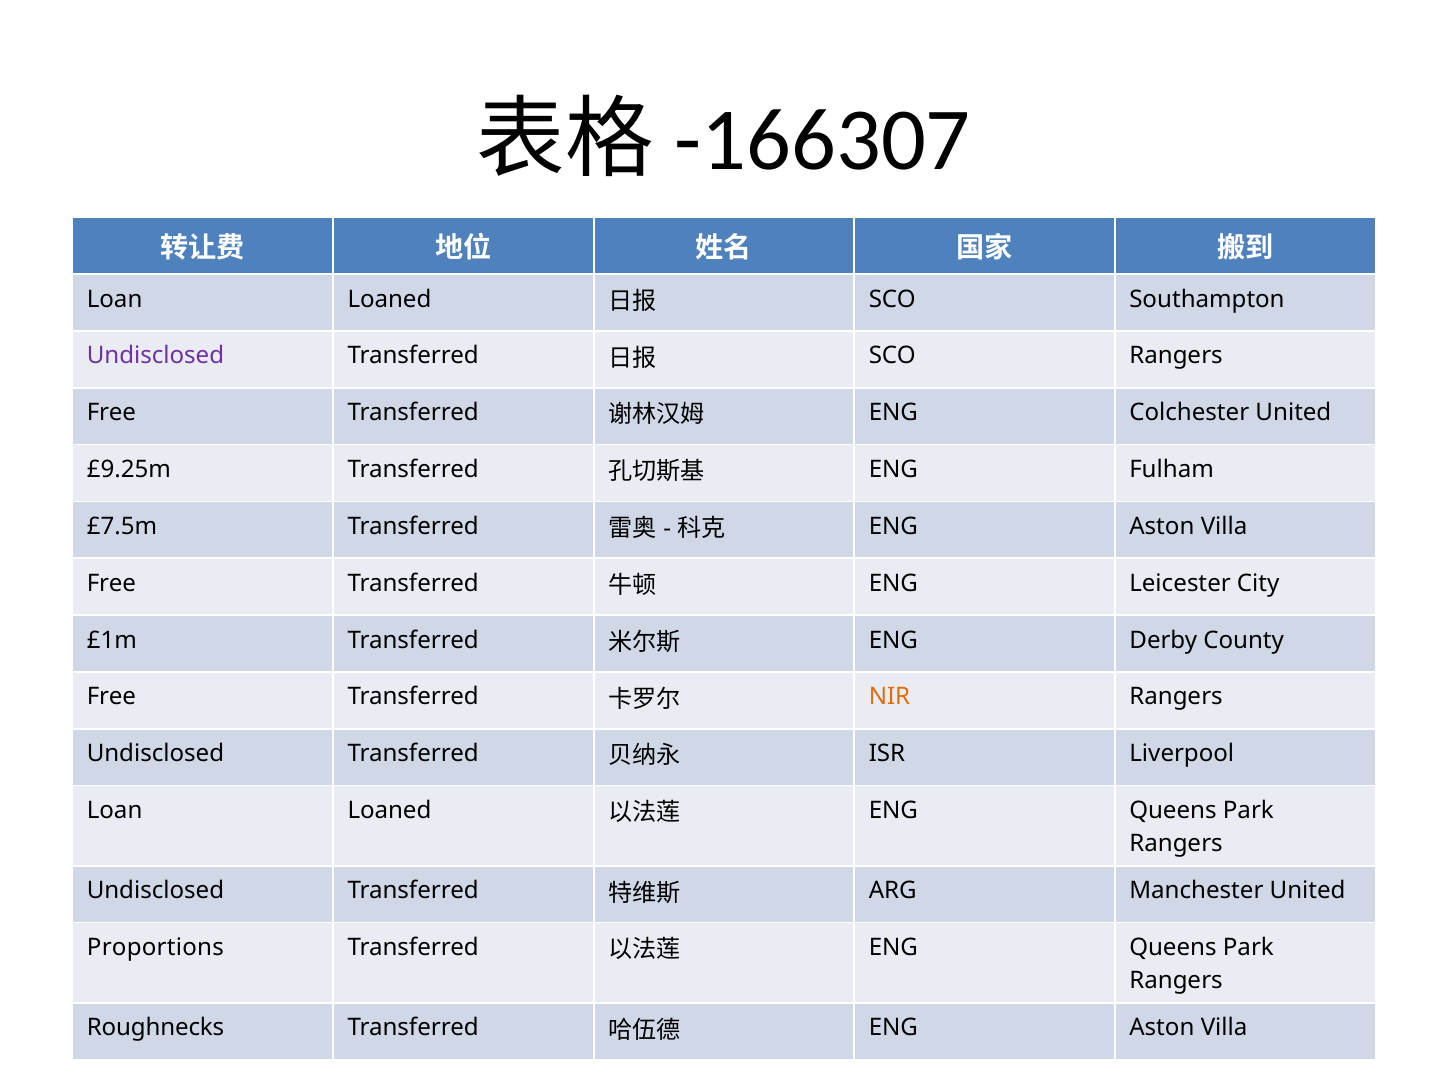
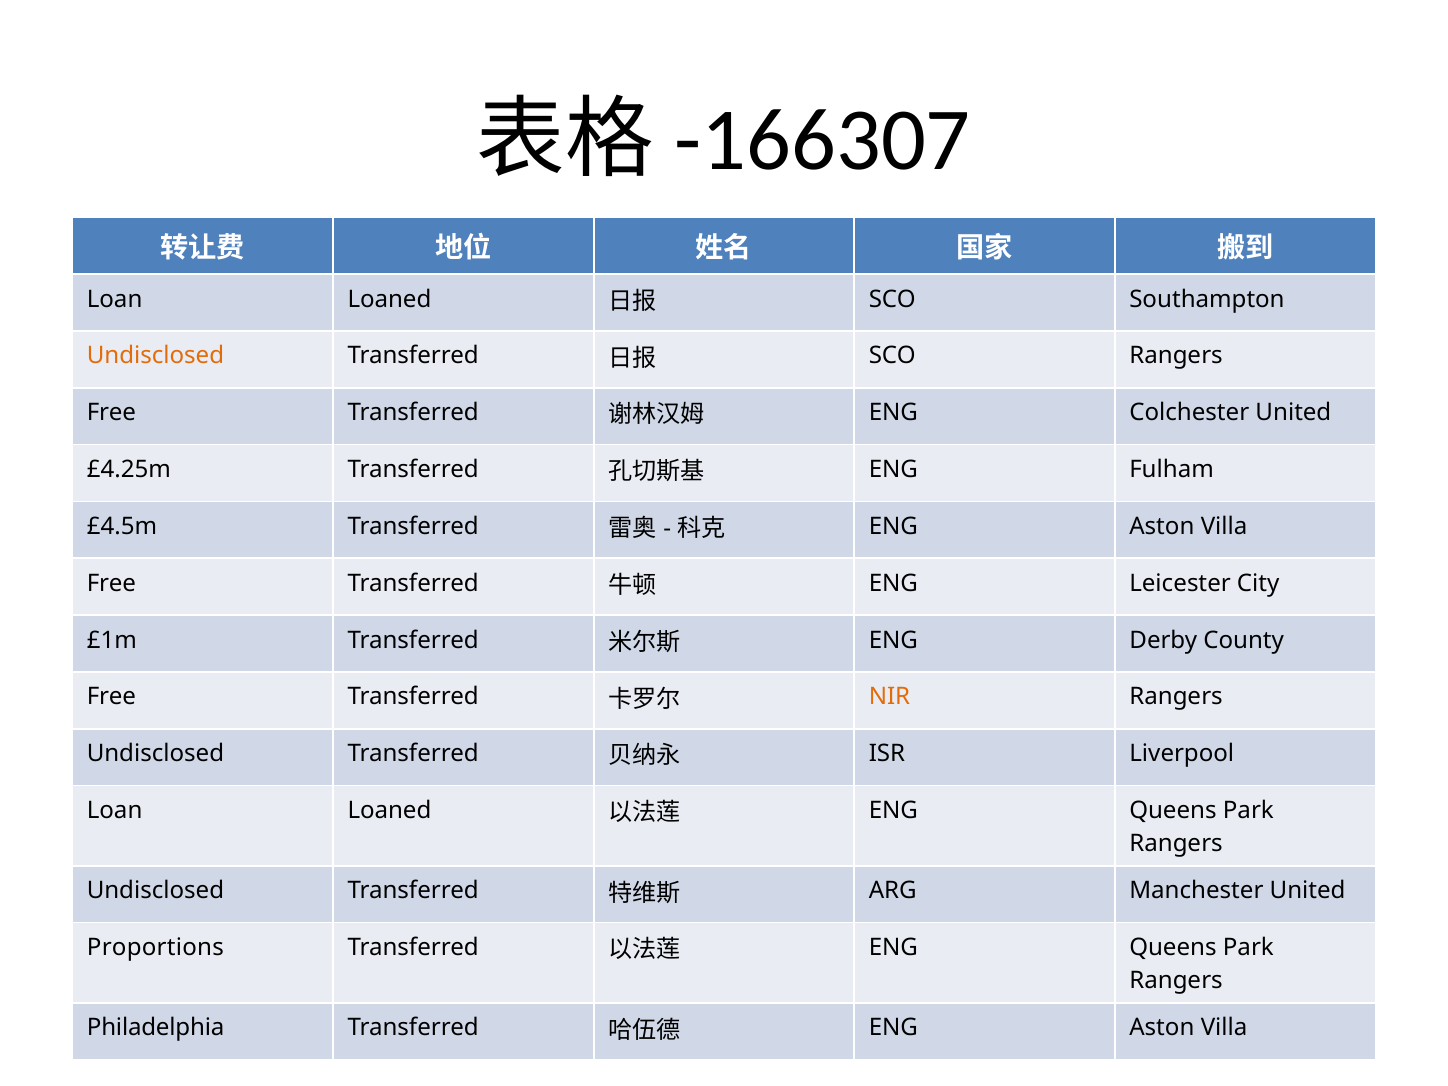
Undisclosed colour: purple -> orange (156, 356)
£9.25m: £9.25m -> £4.25m (129, 470)
£7.5m: £7.5m -> £4.5m (122, 526)
Roughnecks: Roughnecks -> Philadelphia (156, 1028)
